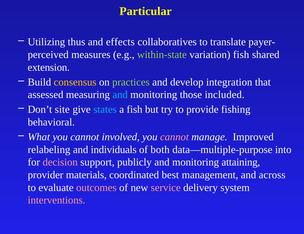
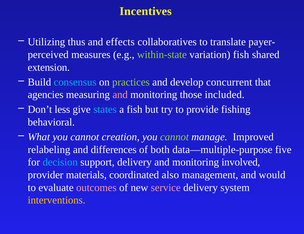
Particular: Particular -> Incentives (146, 11)
consensus colour: yellow -> light blue (75, 82)
integration: integration -> concurrent (229, 82)
assessed: assessed -> agencies (46, 95)
and colour: light blue -> pink (120, 95)
site: site -> less (62, 110)
involved: involved -> creation (121, 137)
cannot colour: pink -> light green (174, 137)
individuals: individuals -> differences (114, 150)
into: into -> five (283, 150)
decision colour: pink -> light blue (60, 162)
support publicly: publicly -> delivery (134, 162)
attaining: attaining -> involved (241, 162)
best: best -> also (170, 175)
across: across -> would (272, 175)
interventions colour: pink -> yellow (57, 200)
